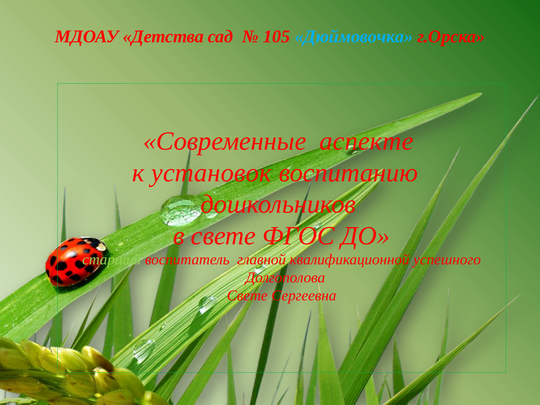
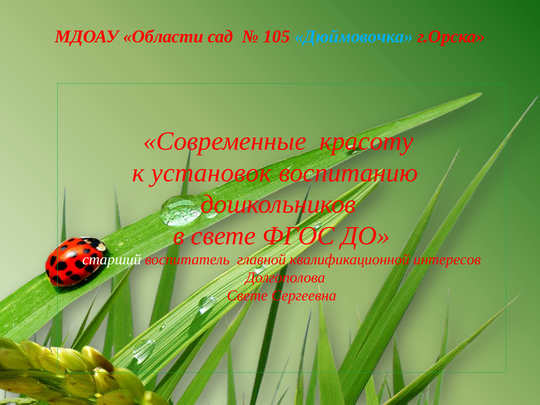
Детства: Детства -> Области (163, 37)
аспекте: аспекте -> красоту (366, 141)
старший colour: light green -> white (112, 260)
успешного: успешного -> интересов (447, 260)
